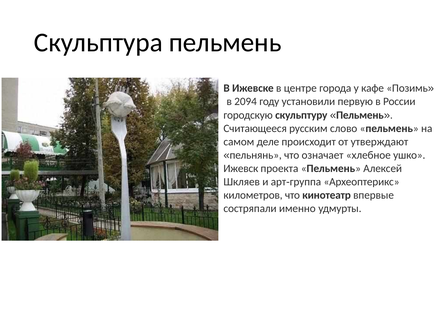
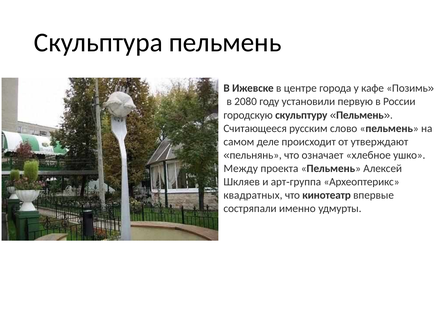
2094: 2094 -> 2080 (246, 102)
Ижевск: Ижевск -> Между (241, 168)
километров: километров -> квадратных (253, 195)
